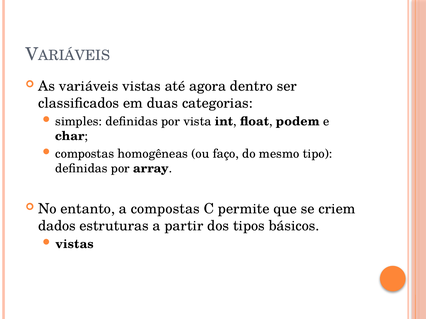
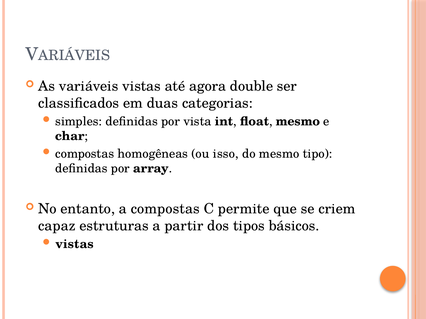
dentro: dentro -> double (252, 86)
float podem: podem -> mesmo (298, 122)
faço: faço -> isso (226, 154)
dados: dados -> capaz (57, 226)
